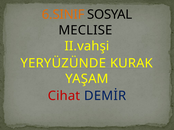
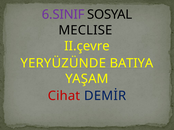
6.SINIF colour: orange -> purple (63, 15)
II.vahşi: II.vahşi -> II.çevre (87, 46)
KURAK: KURAK -> BATIYA (131, 63)
